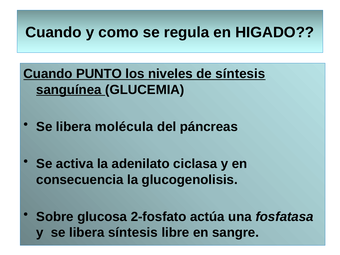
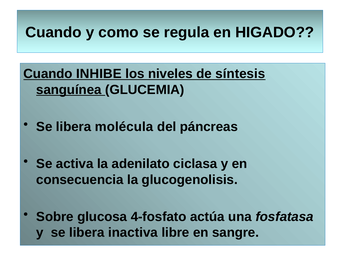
PUNTO: PUNTO -> INHIBE (99, 74)
2-fosfato: 2-fosfato -> 4-fosfato (159, 217)
libera síntesis: síntesis -> inactiva (133, 233)
